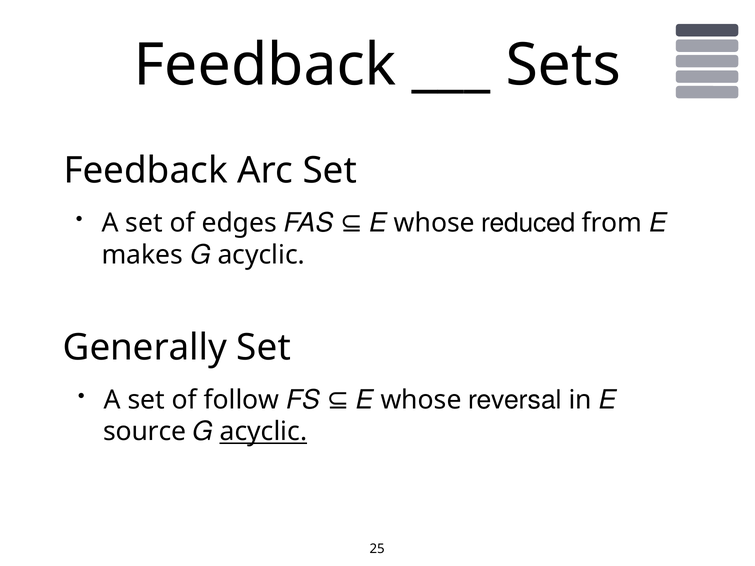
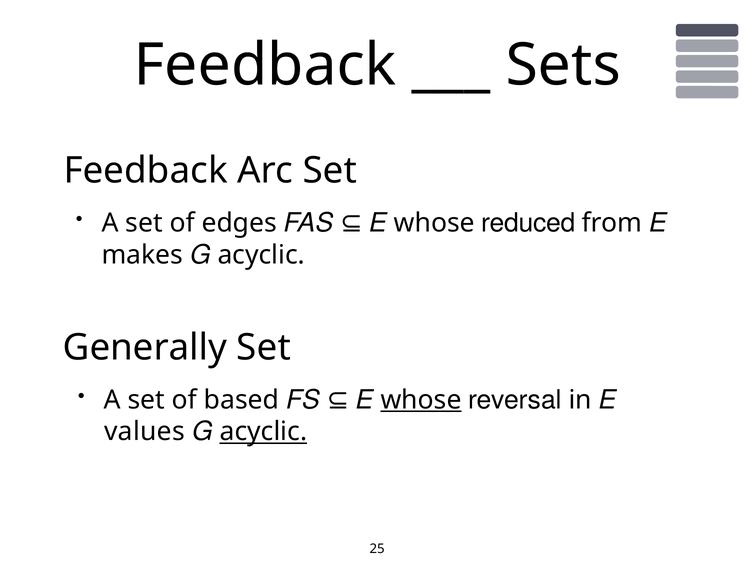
follow: follow -> based (241, 400)
whose underline: none -> present (421, 400)
source: source -> values (144, 432)
